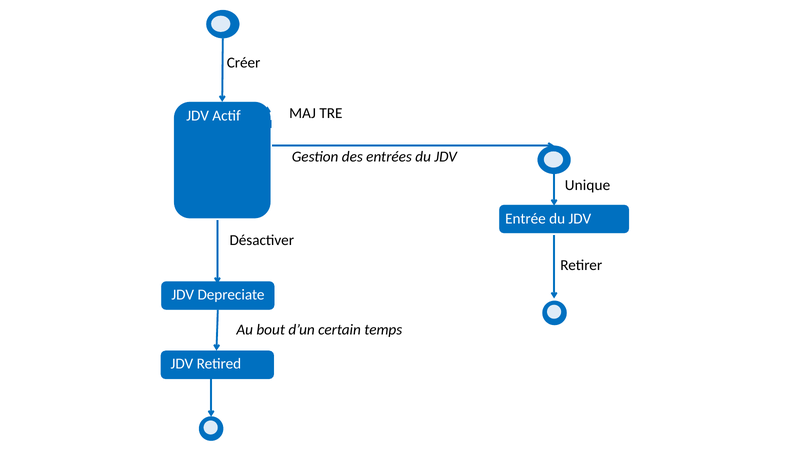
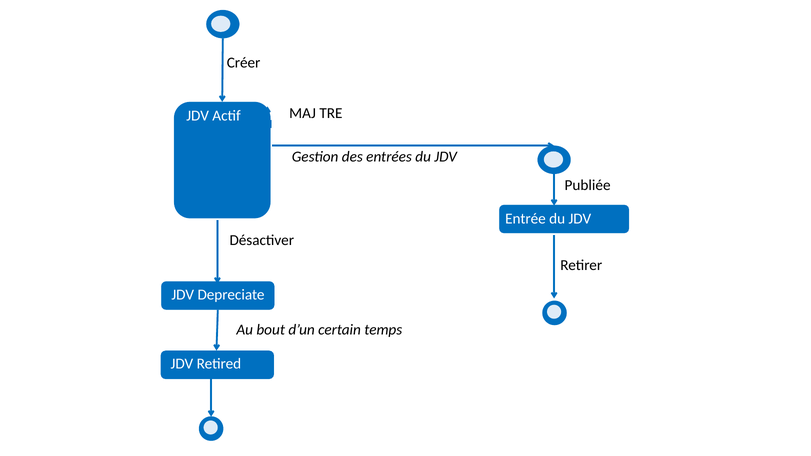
Unique: Unique -> Publiée (588, 185)
